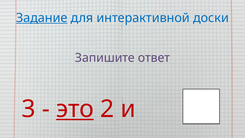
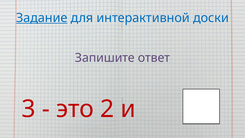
это underline: present -> none (75, 109)
